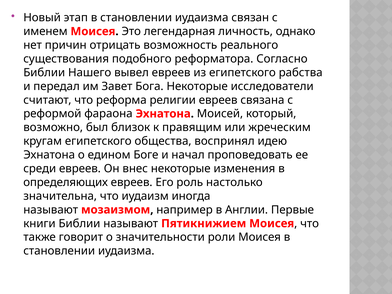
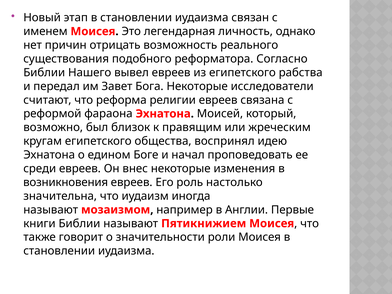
определяющих: определяющих -> возникновения (66, 182)
